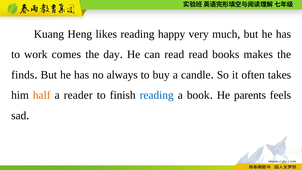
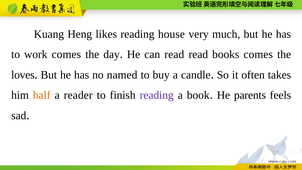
happy: happy -> house (171, 34)
books makes: makes -> comes (258, 54)
finds: finds -> loves (23, 75)
always: always -> named (122, 75)
reading colour: blue -> purple (157, 95)
